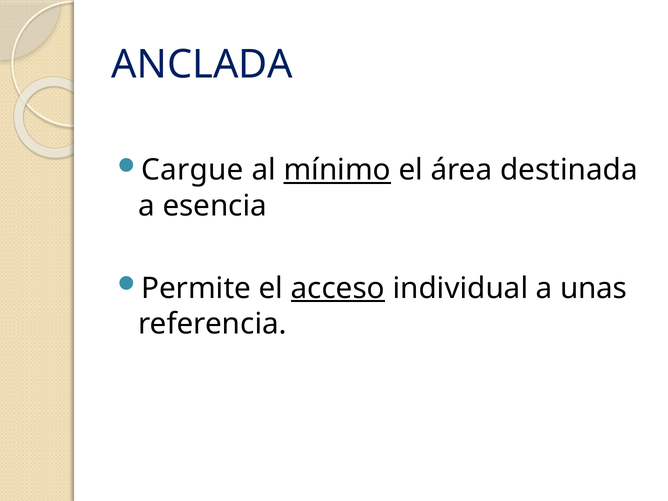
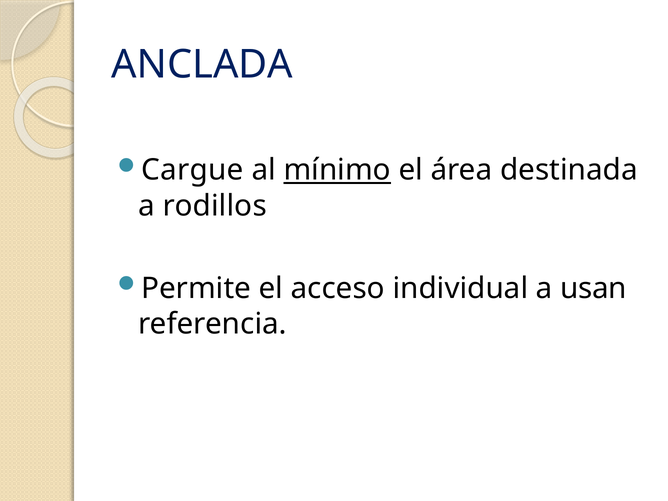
esencia: esencia -> rodillos (215, 206)
acceso underline: present -> none (338, 288)
unas: unas -> usan (593, 288)
